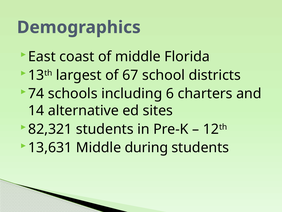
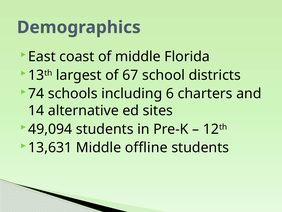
82,321: 82,321 -> 49,094 (50, 129)
during: during -> offline (146, 147)
